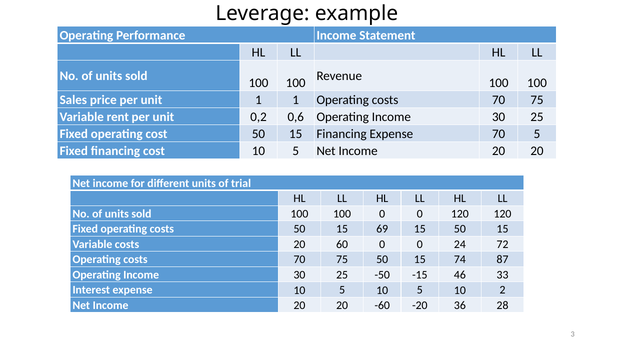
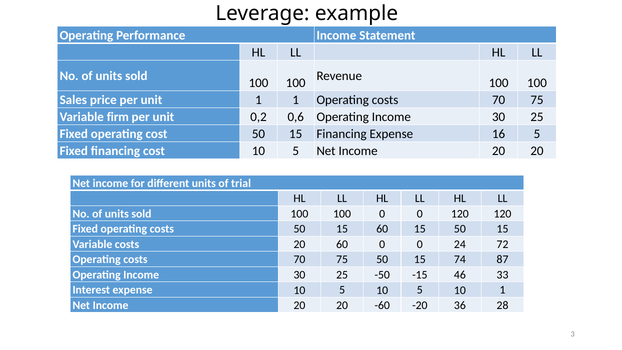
rent: rent -> firm (118, 117)
Expense 70: 70 -> 16 (499, 134)
15 69: 69 -> 60 (382, 229)
10 2: 2 -> 1 (503, 290)
